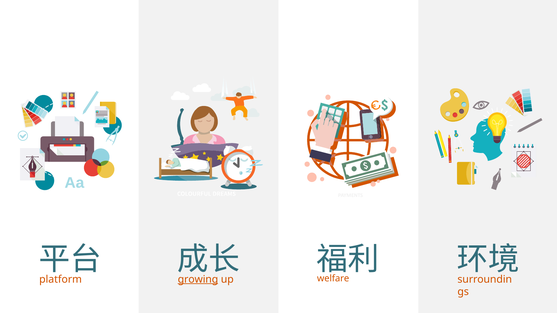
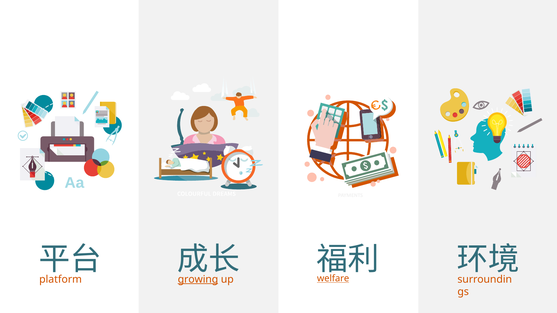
welfare underline: none -> present (333, 279)
